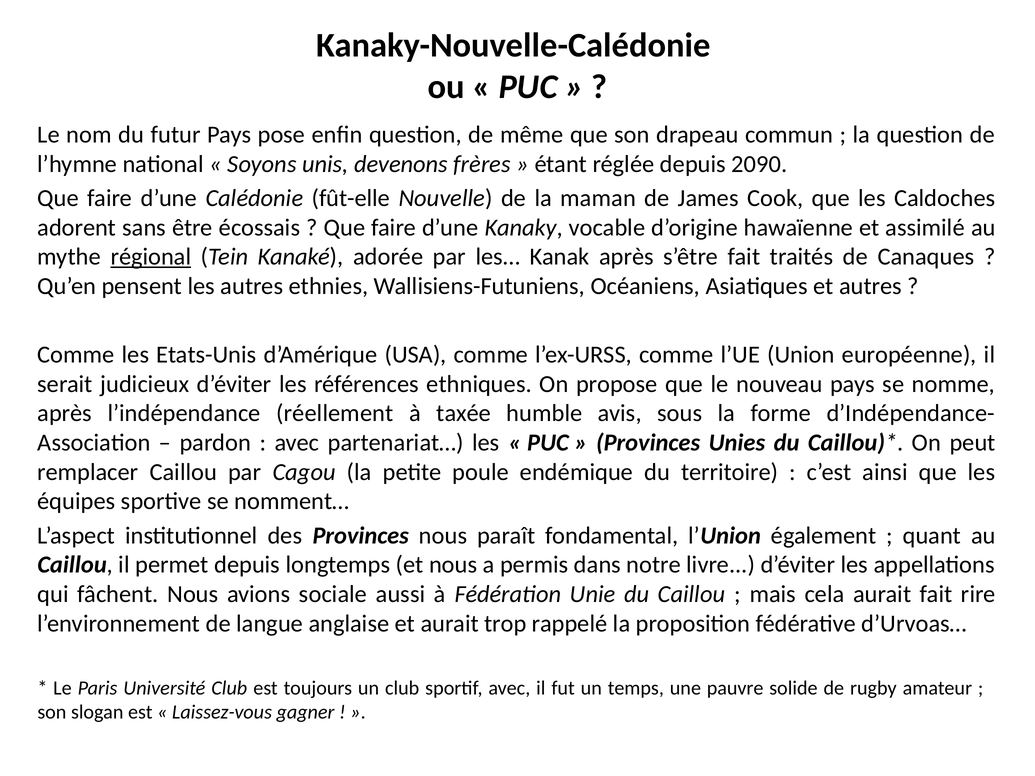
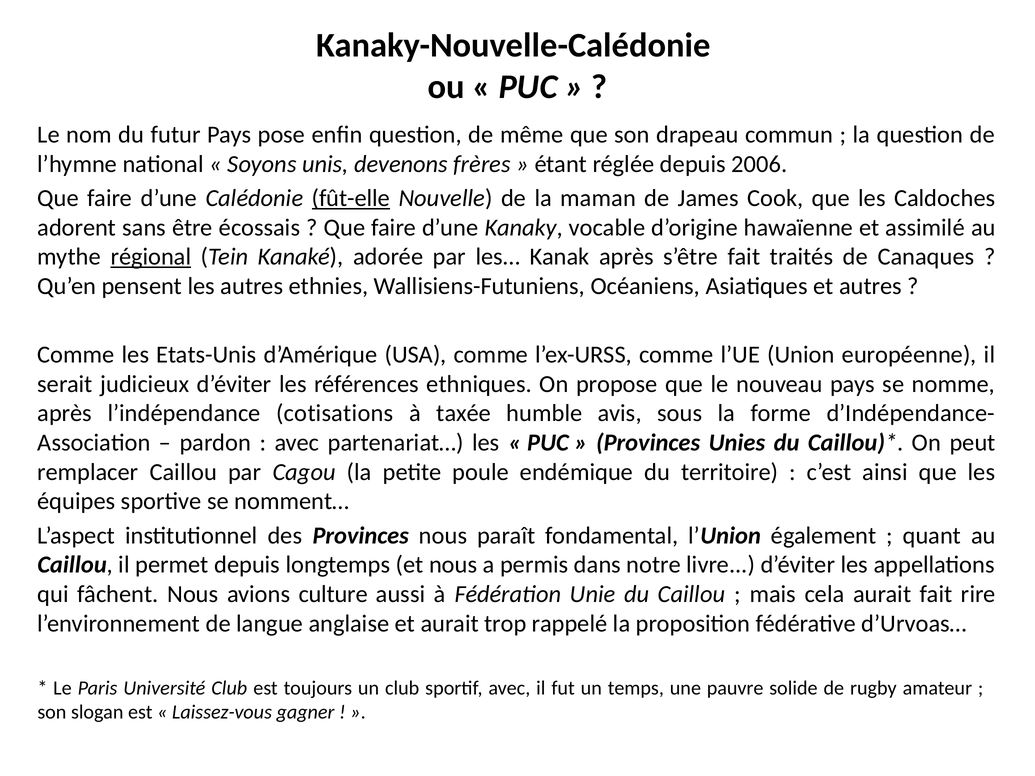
2090: 2090 -> 2006 (759, 164)
fût-elle underline: none -> present (351, 198)
réellement: réellement -> cotisations (335, 413)
sociale: sociale -> culture (333, 594)
